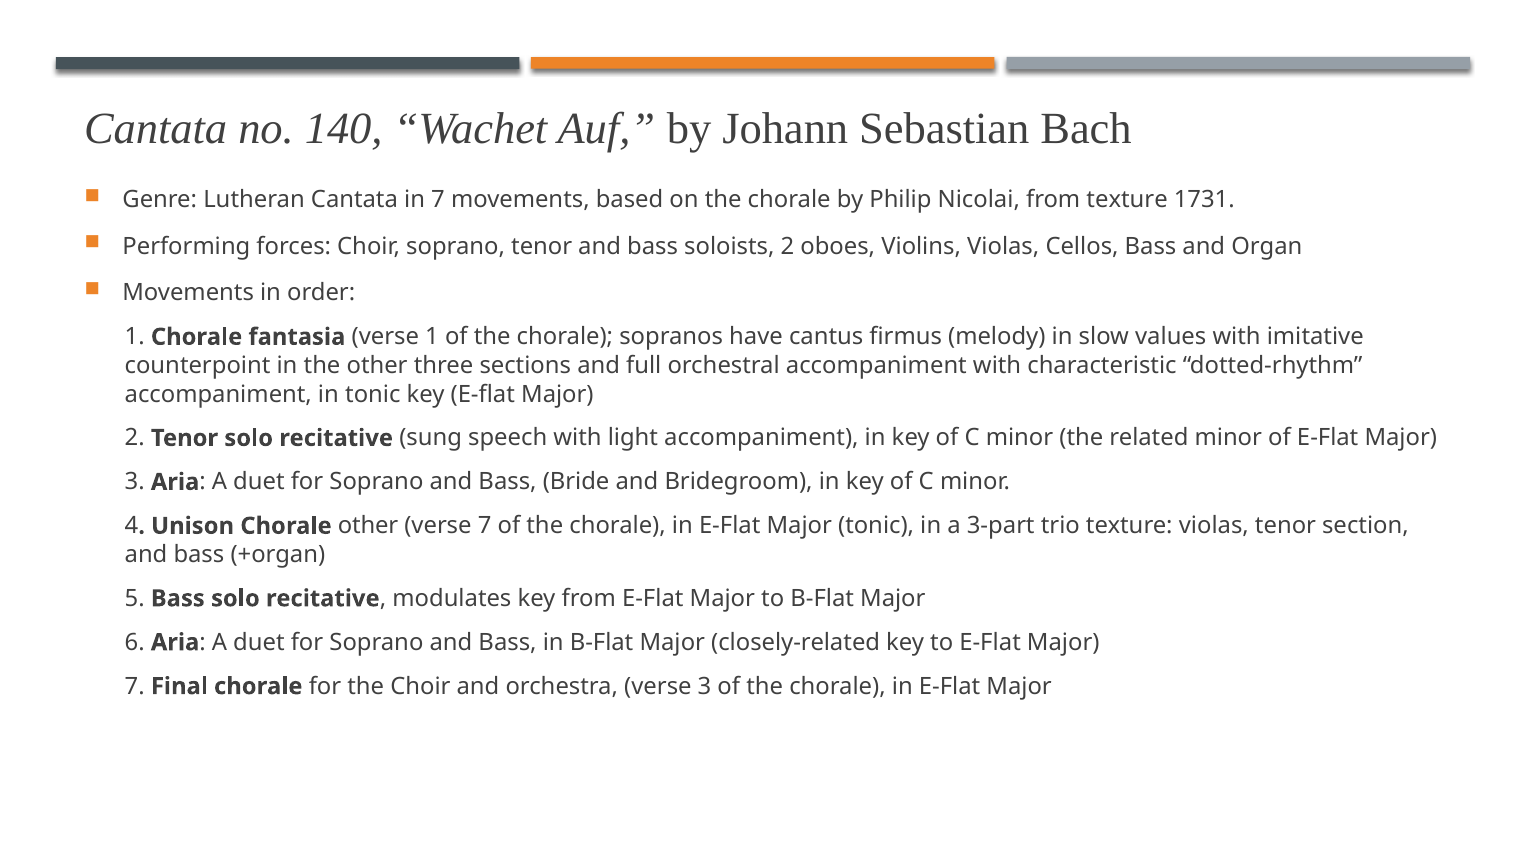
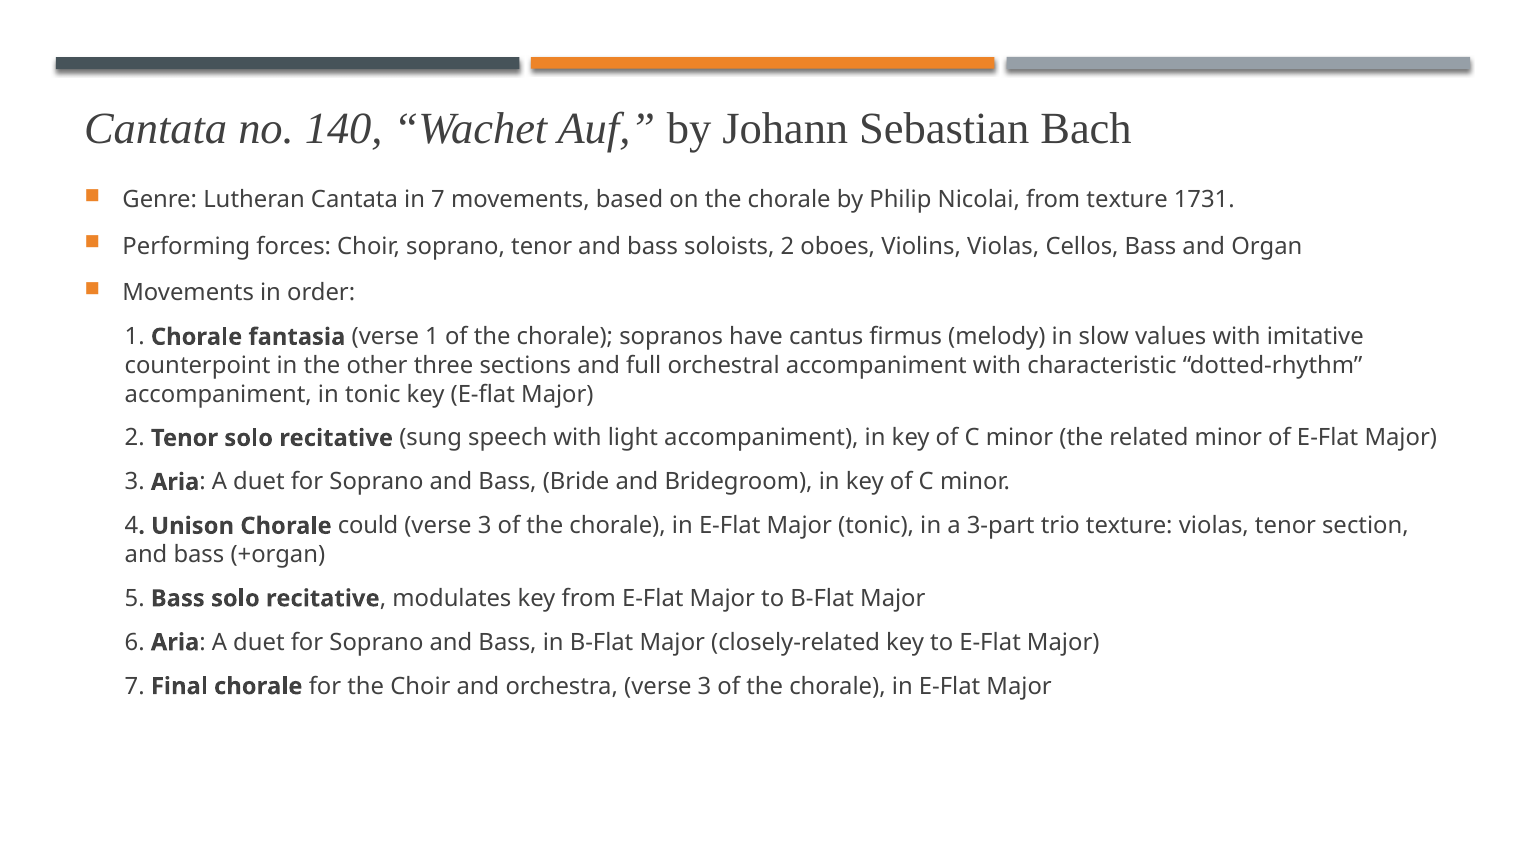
Chorale other: other -> could (368, 526)
7: 7 -> 3 (485, 526)
